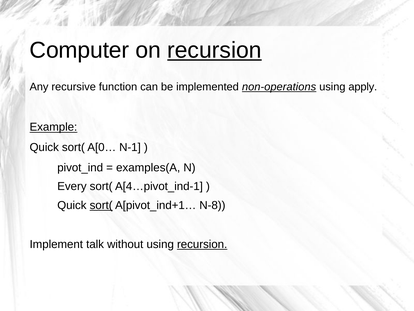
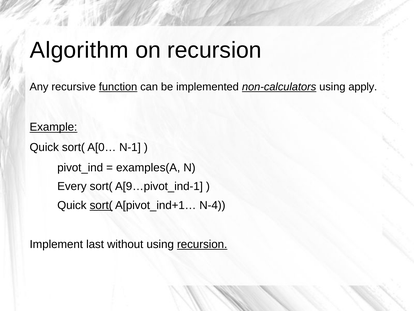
Computer: Computer -> Algorithm (79, 50)
recursion underline: present -> none (214, 50)
function underline: none -> present (118, 87)
non-operations: non-operations -> non-calculators (279, 87)
A[4…pivot_ind-1: A[4…pivot_ind-1 -> A[9…pivot_ind-1 (159, 186)
N-8: N-8 -> N-4 (212, 205)
talk: talk -> last (95, 244)
